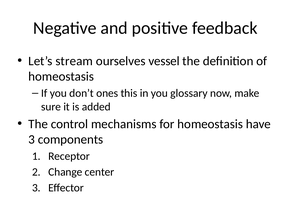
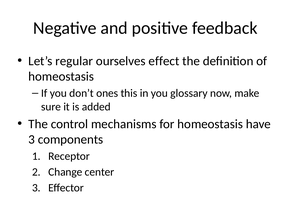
stream: stream -> regular (74, 61)
vessel: vessel -> effect (164, 61)
